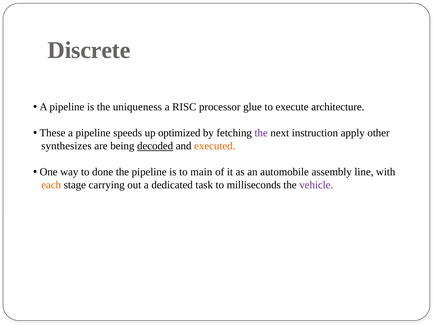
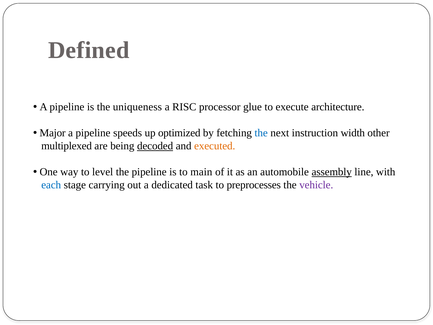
Discrete: Discrete -> Defined (89, 50)
These: These -> Major (53, 133)
the colour: purple -> blue (261, 133)
apply: apply -> width (353, 133)
synthesizes: synthesizes -> multiplexed (67, 146)
done: done -> level (103, 172)
assembly underline: none -> present (332, 172)
each colour: orange -> blue (51, 185)
milliseconds: milliseconds -> preprocesses (254, 185)
